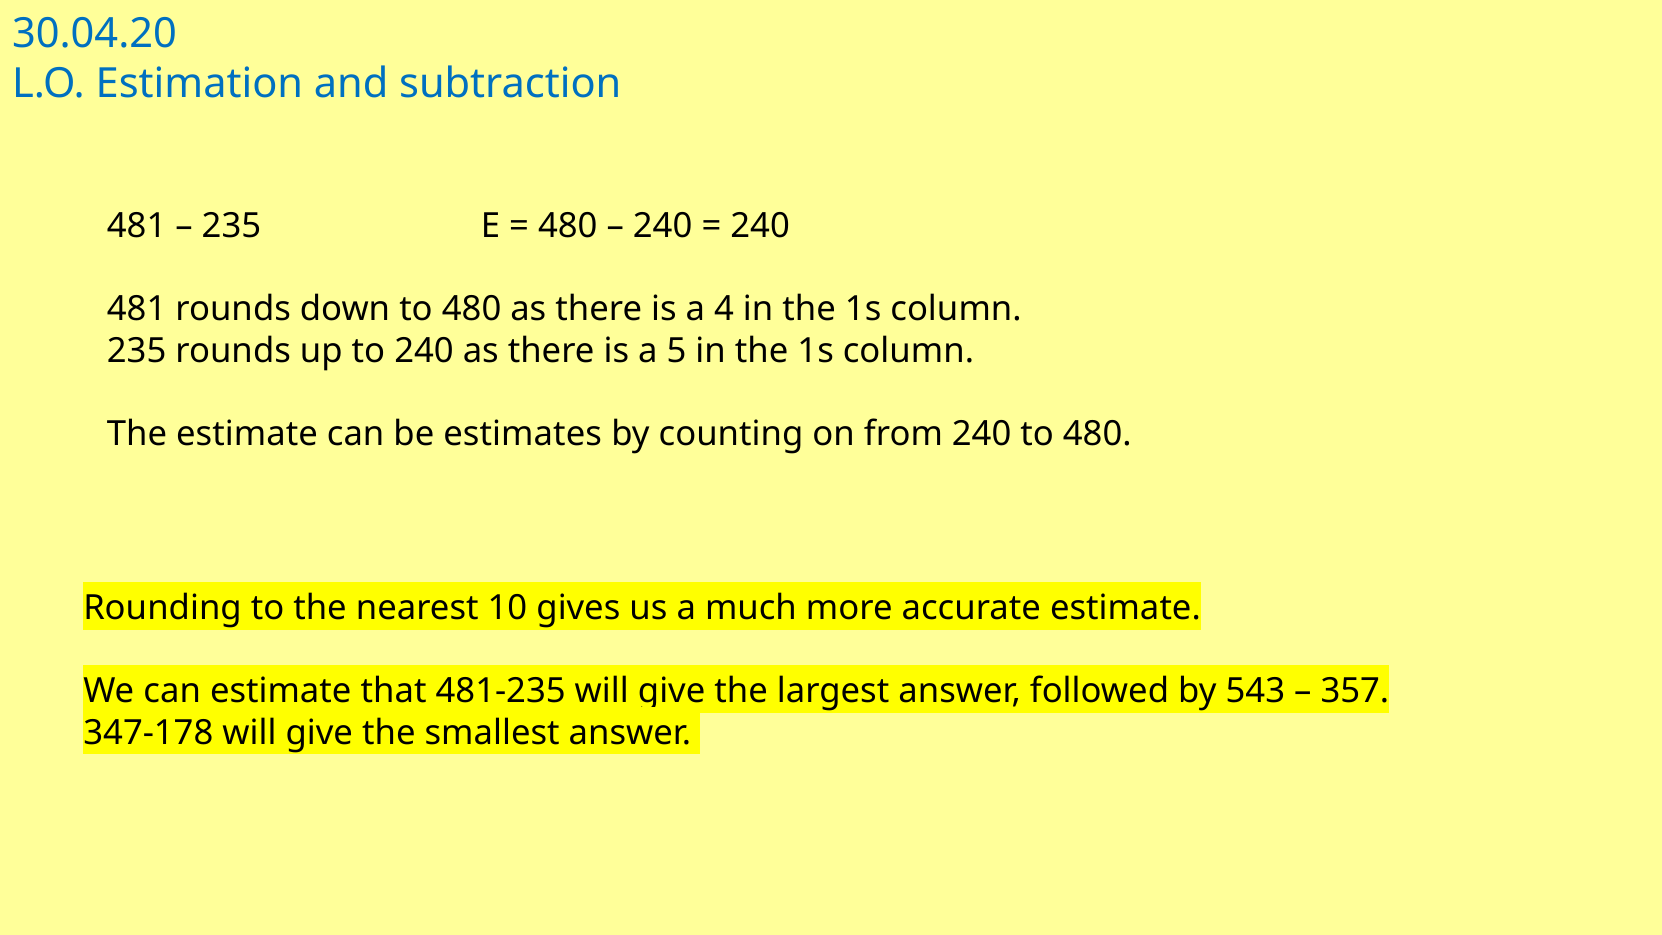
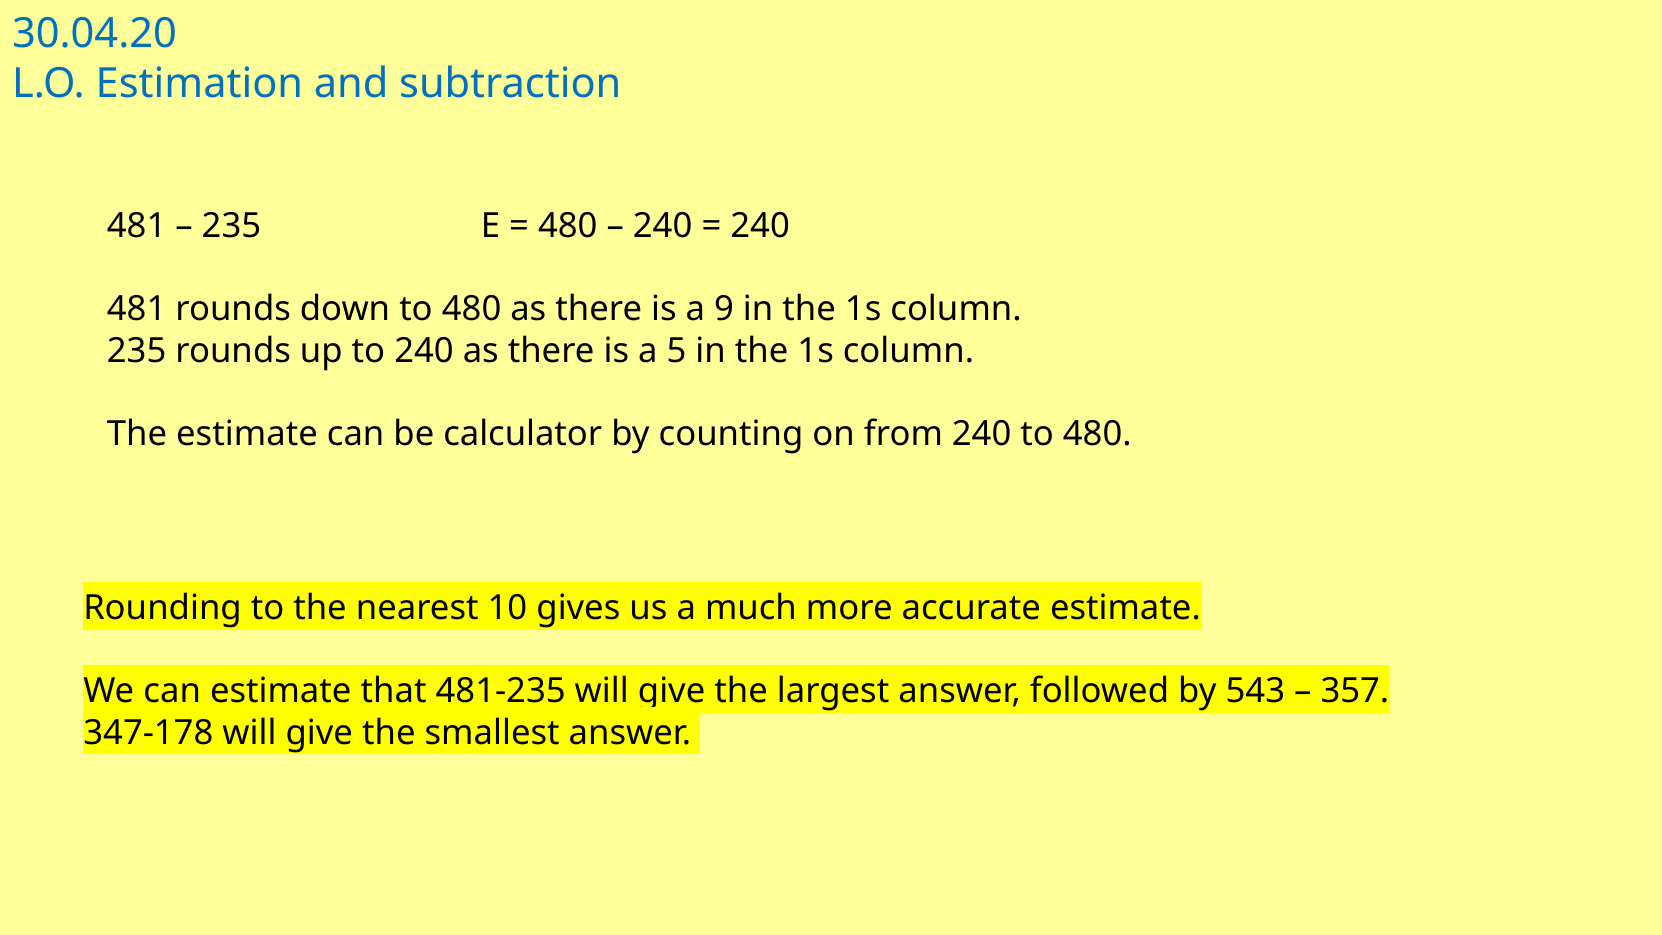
4: 4 -> 9 (724, 309)
estimates: estimates -> calculator (523, 434)
